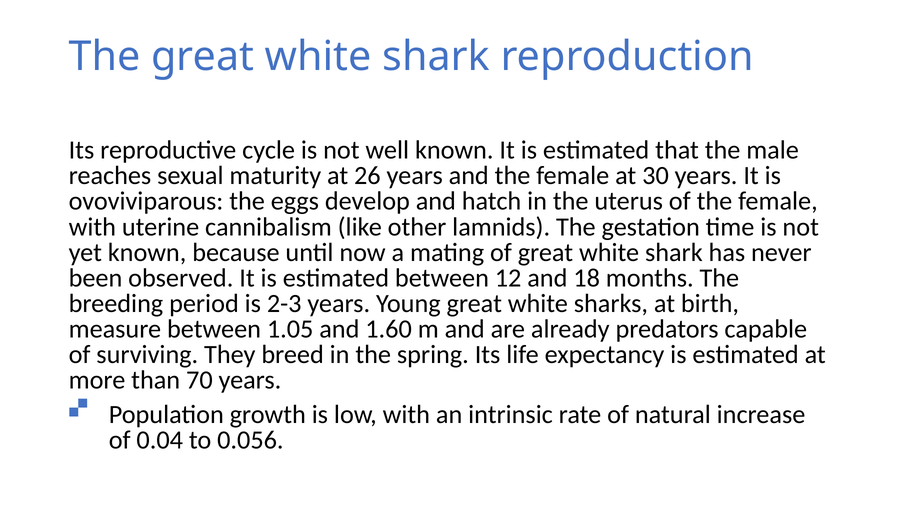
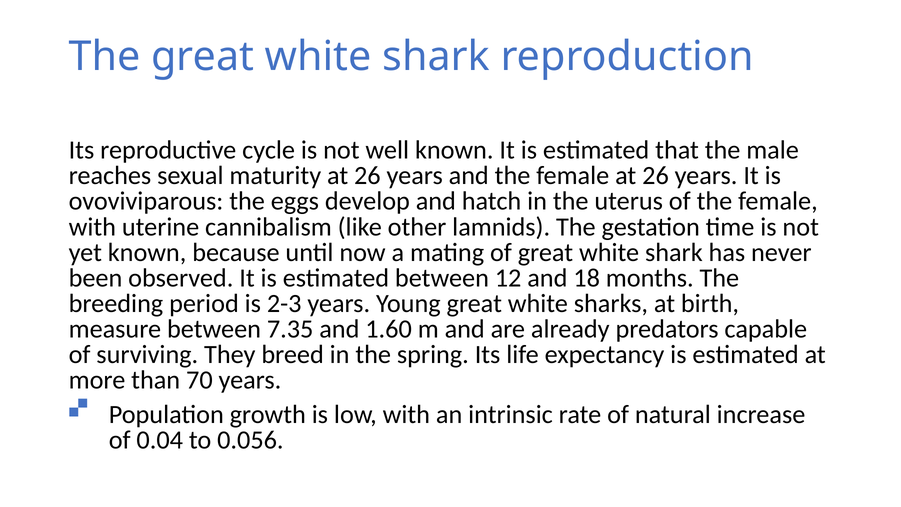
female at 30: 30 -> 26 (656, 176)
1.05: 1.05 -> 7.35 (290, 329)
